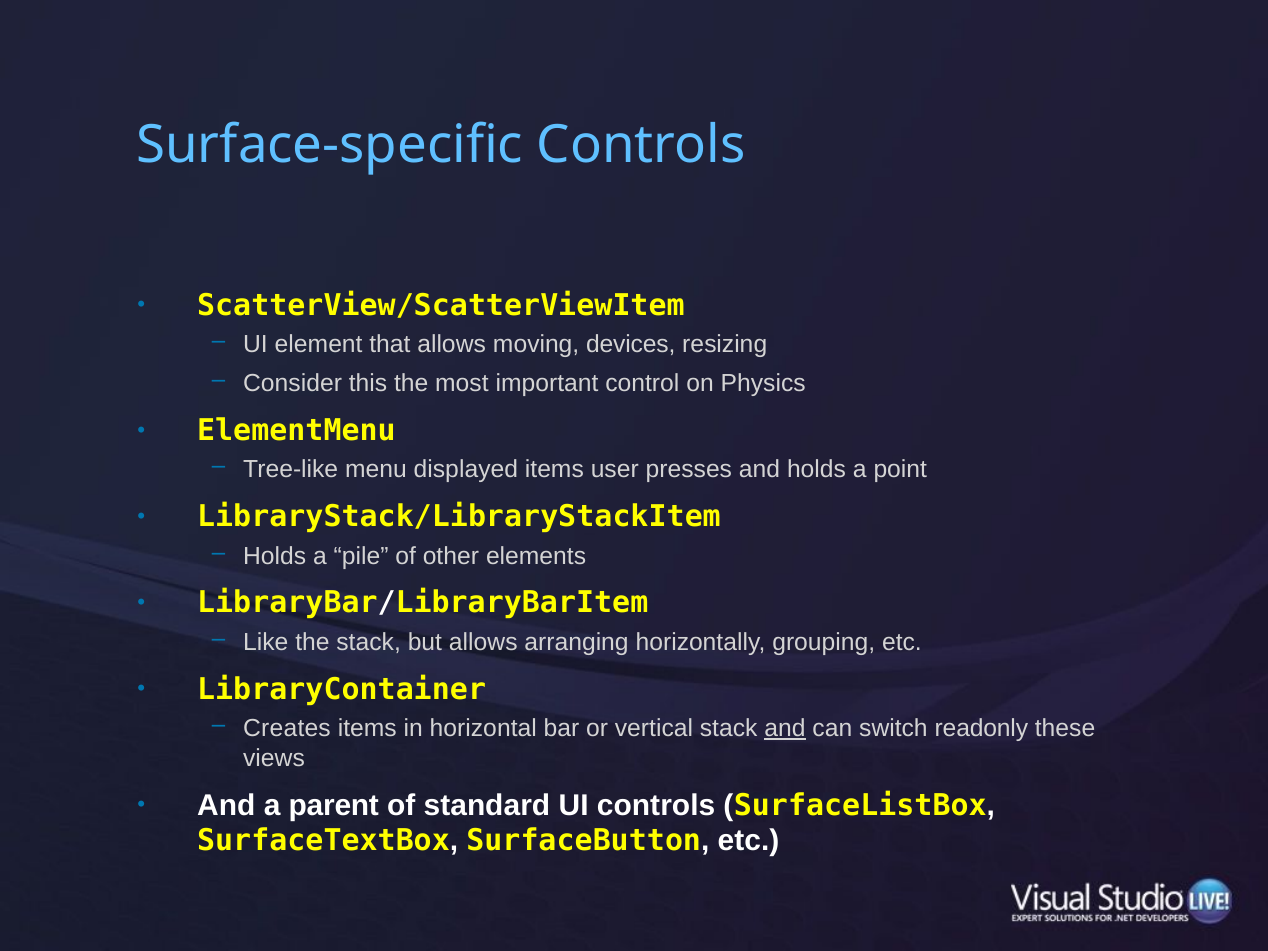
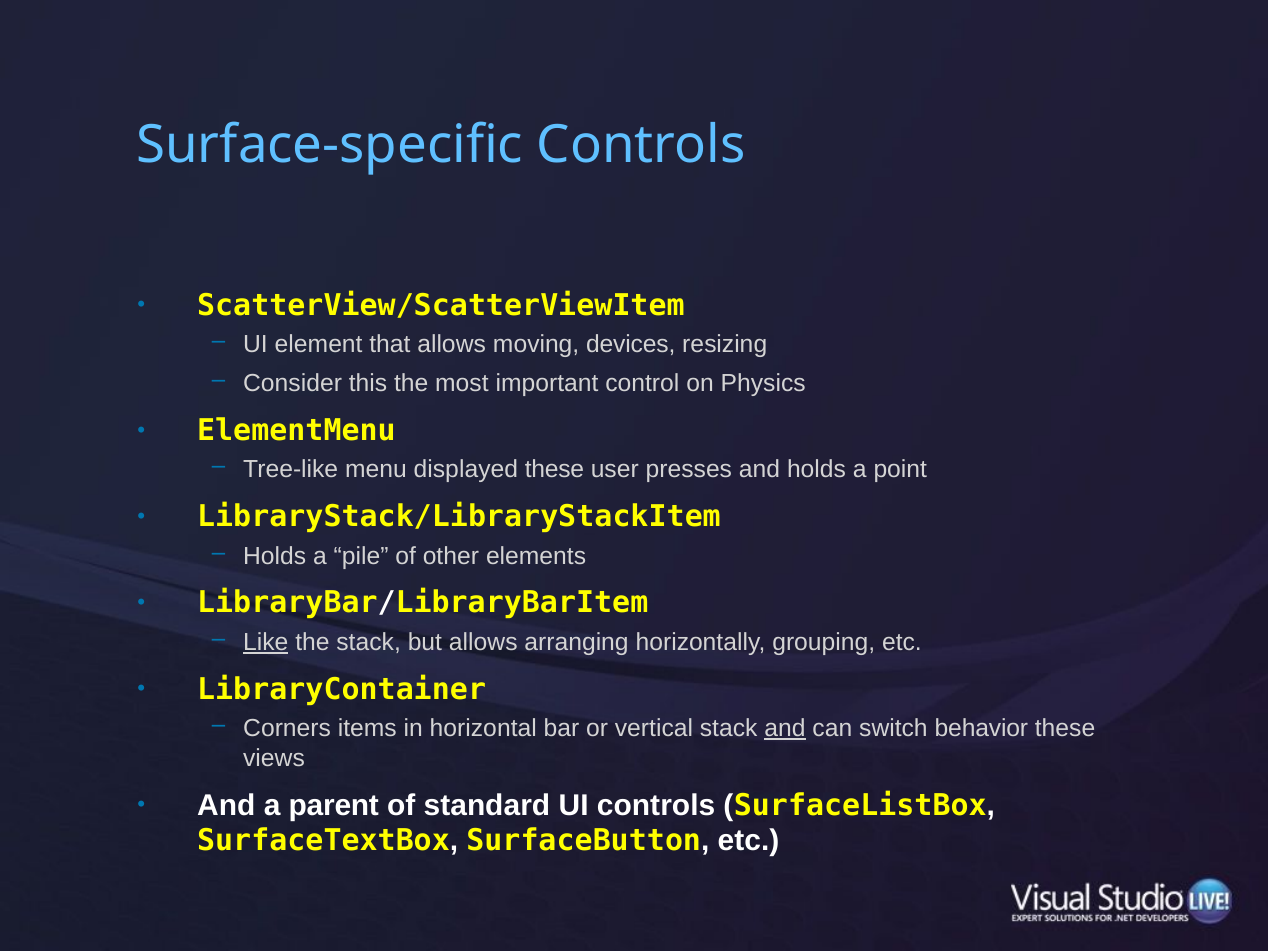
displayed items: items -> these (555, 470)
Like underline: none -> present (266, 642)
Creates: Creates -> Corners (287, 729)
readonly: readonly -> behavior (981, 729)
